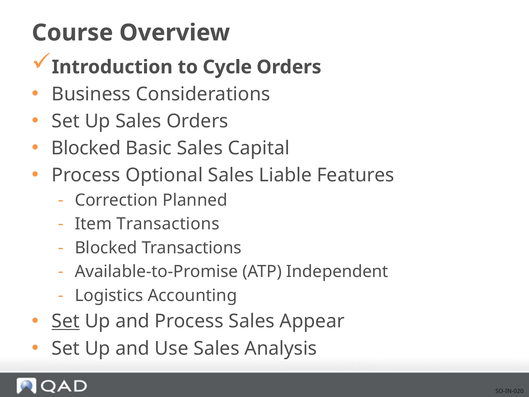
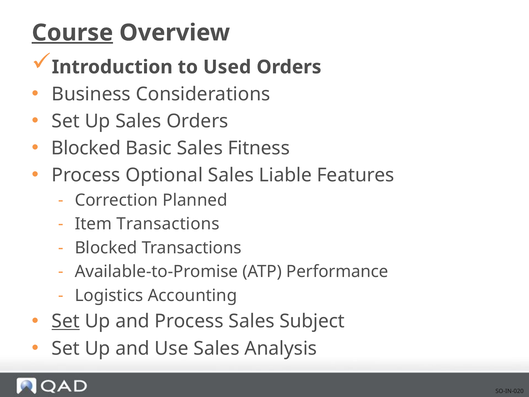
Course underline: none -> present (72, 33)
Cycle: Cycle -> Used (227, 67)
Capital: Capital -> Fitness (259, 148)
Independent: Independent -> Performance (337, 271)
Appear: Appear -> Subject (312, 321)
